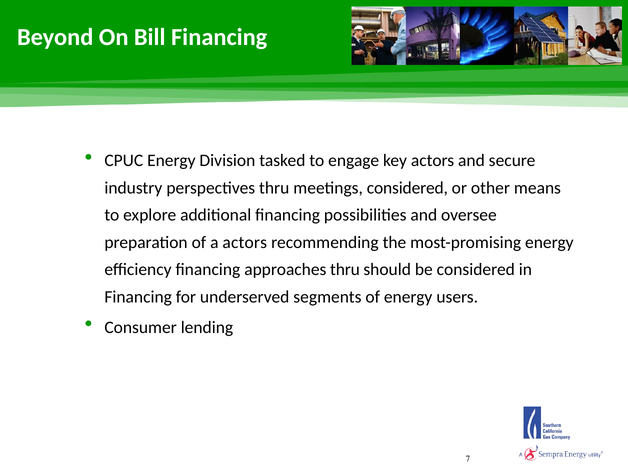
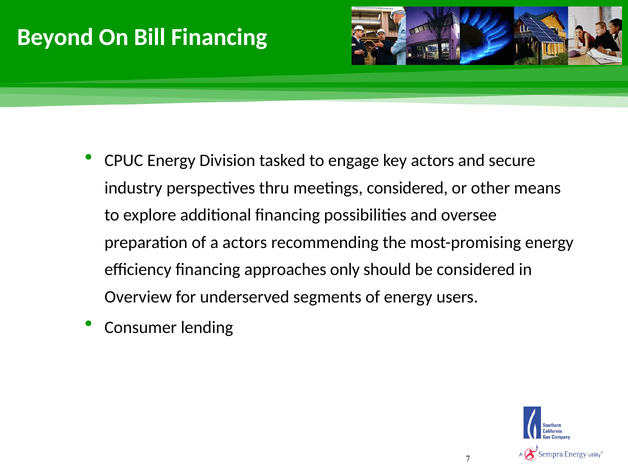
approaches thru: thru -> only (345, 270)
Financing: Financing -> Overview (138, 297)
